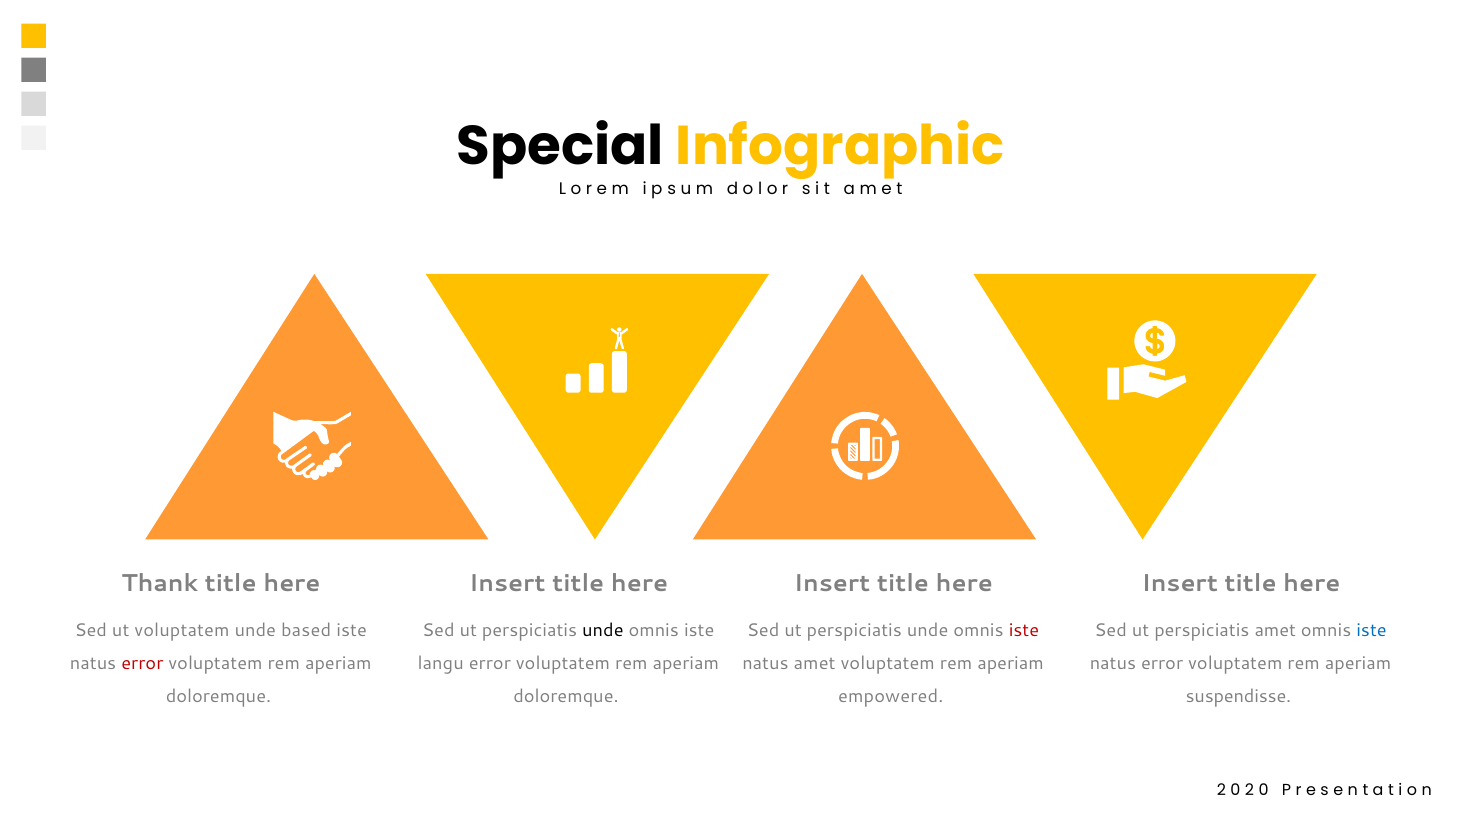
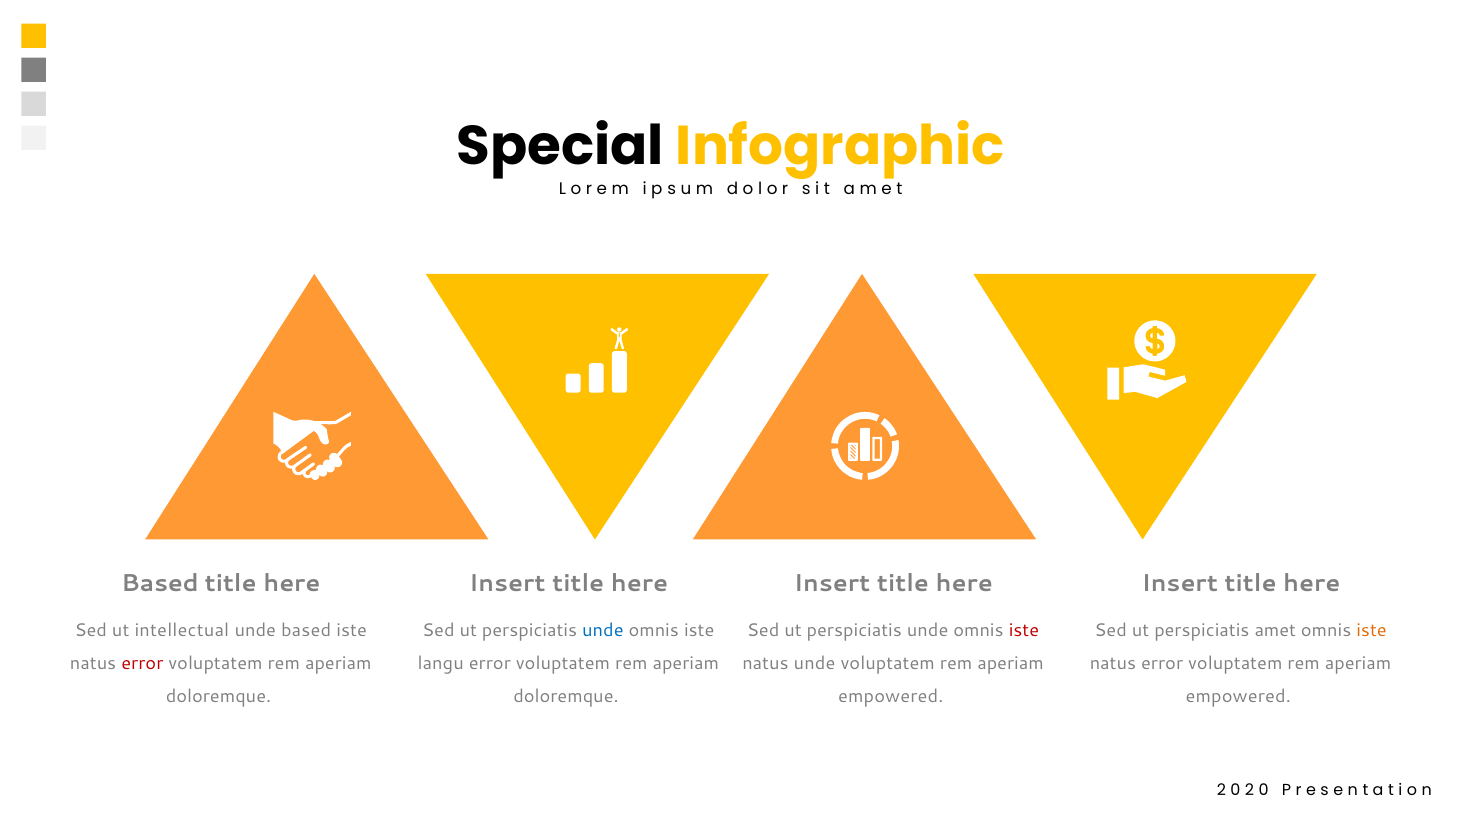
Thank: Thank -> Based (160, 584)
ut voluptatem: voluptatem -> intellectual (182, 631)
unde colour: black -> blue (603, 631)
iste colour: blue -> orange (1372, 631)
natus amet: amet -> unde (815, 664)
suspendisse: suspendisse -> empowered (1238, 697)
